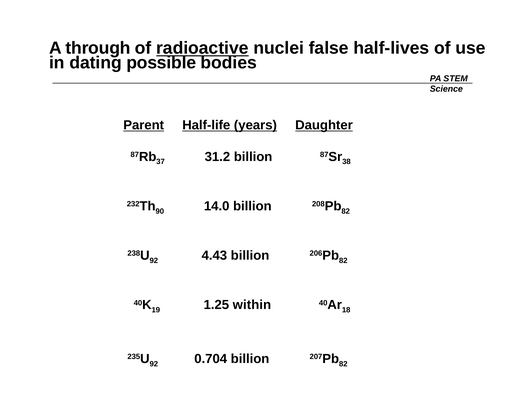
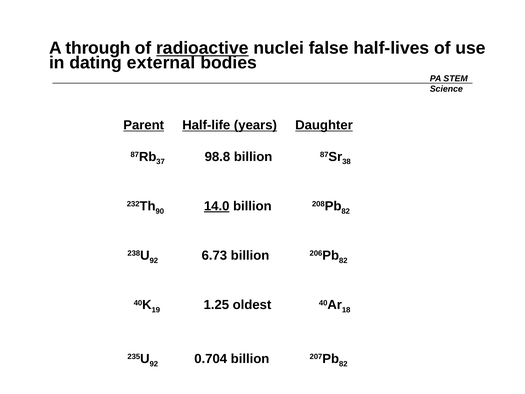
possible: possible -> external (161, 63)
31.2: 31.2 -> 98.8 (217, 157)
14.0 underline: none -> present (217, 206)
4.43: 4.43 -> 6.73 (214, 255)
within: within -> oldest (252, 305)
